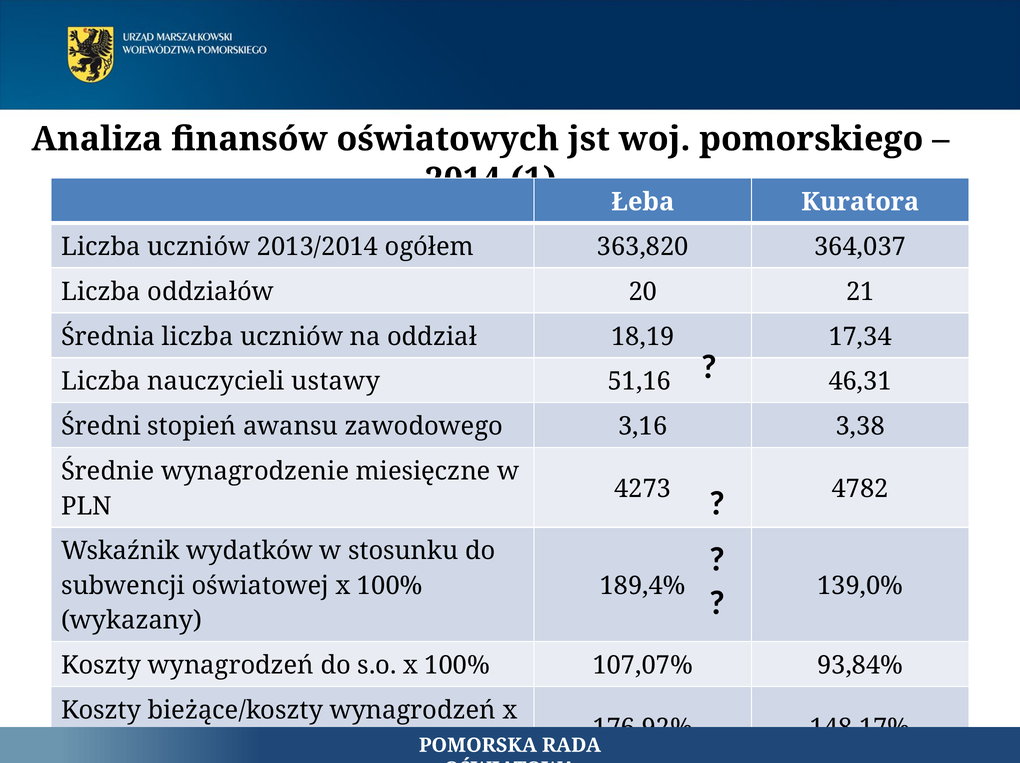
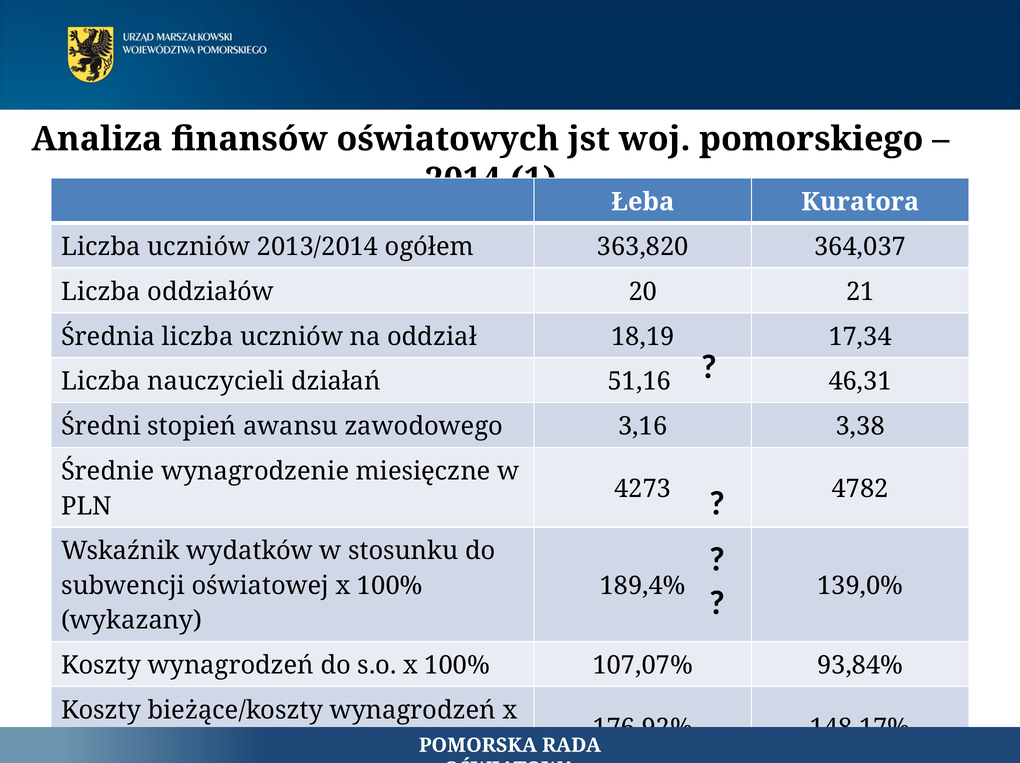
ustawy: ustawy -> działań (336, 382)
